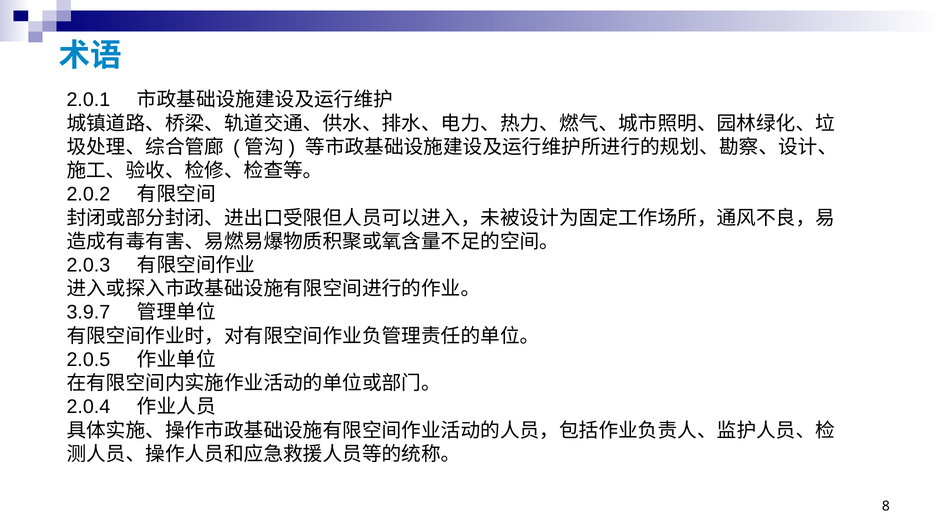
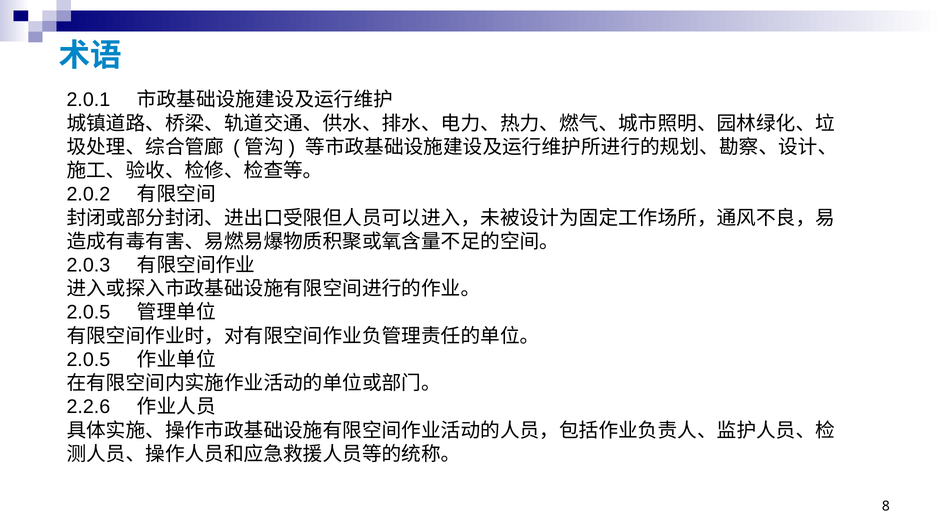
3.9.7: 3.9.7 -> 2.0.5 (88, 312)
2.0.4: 2.0.4 -> 2.2.6 (88, 407)
